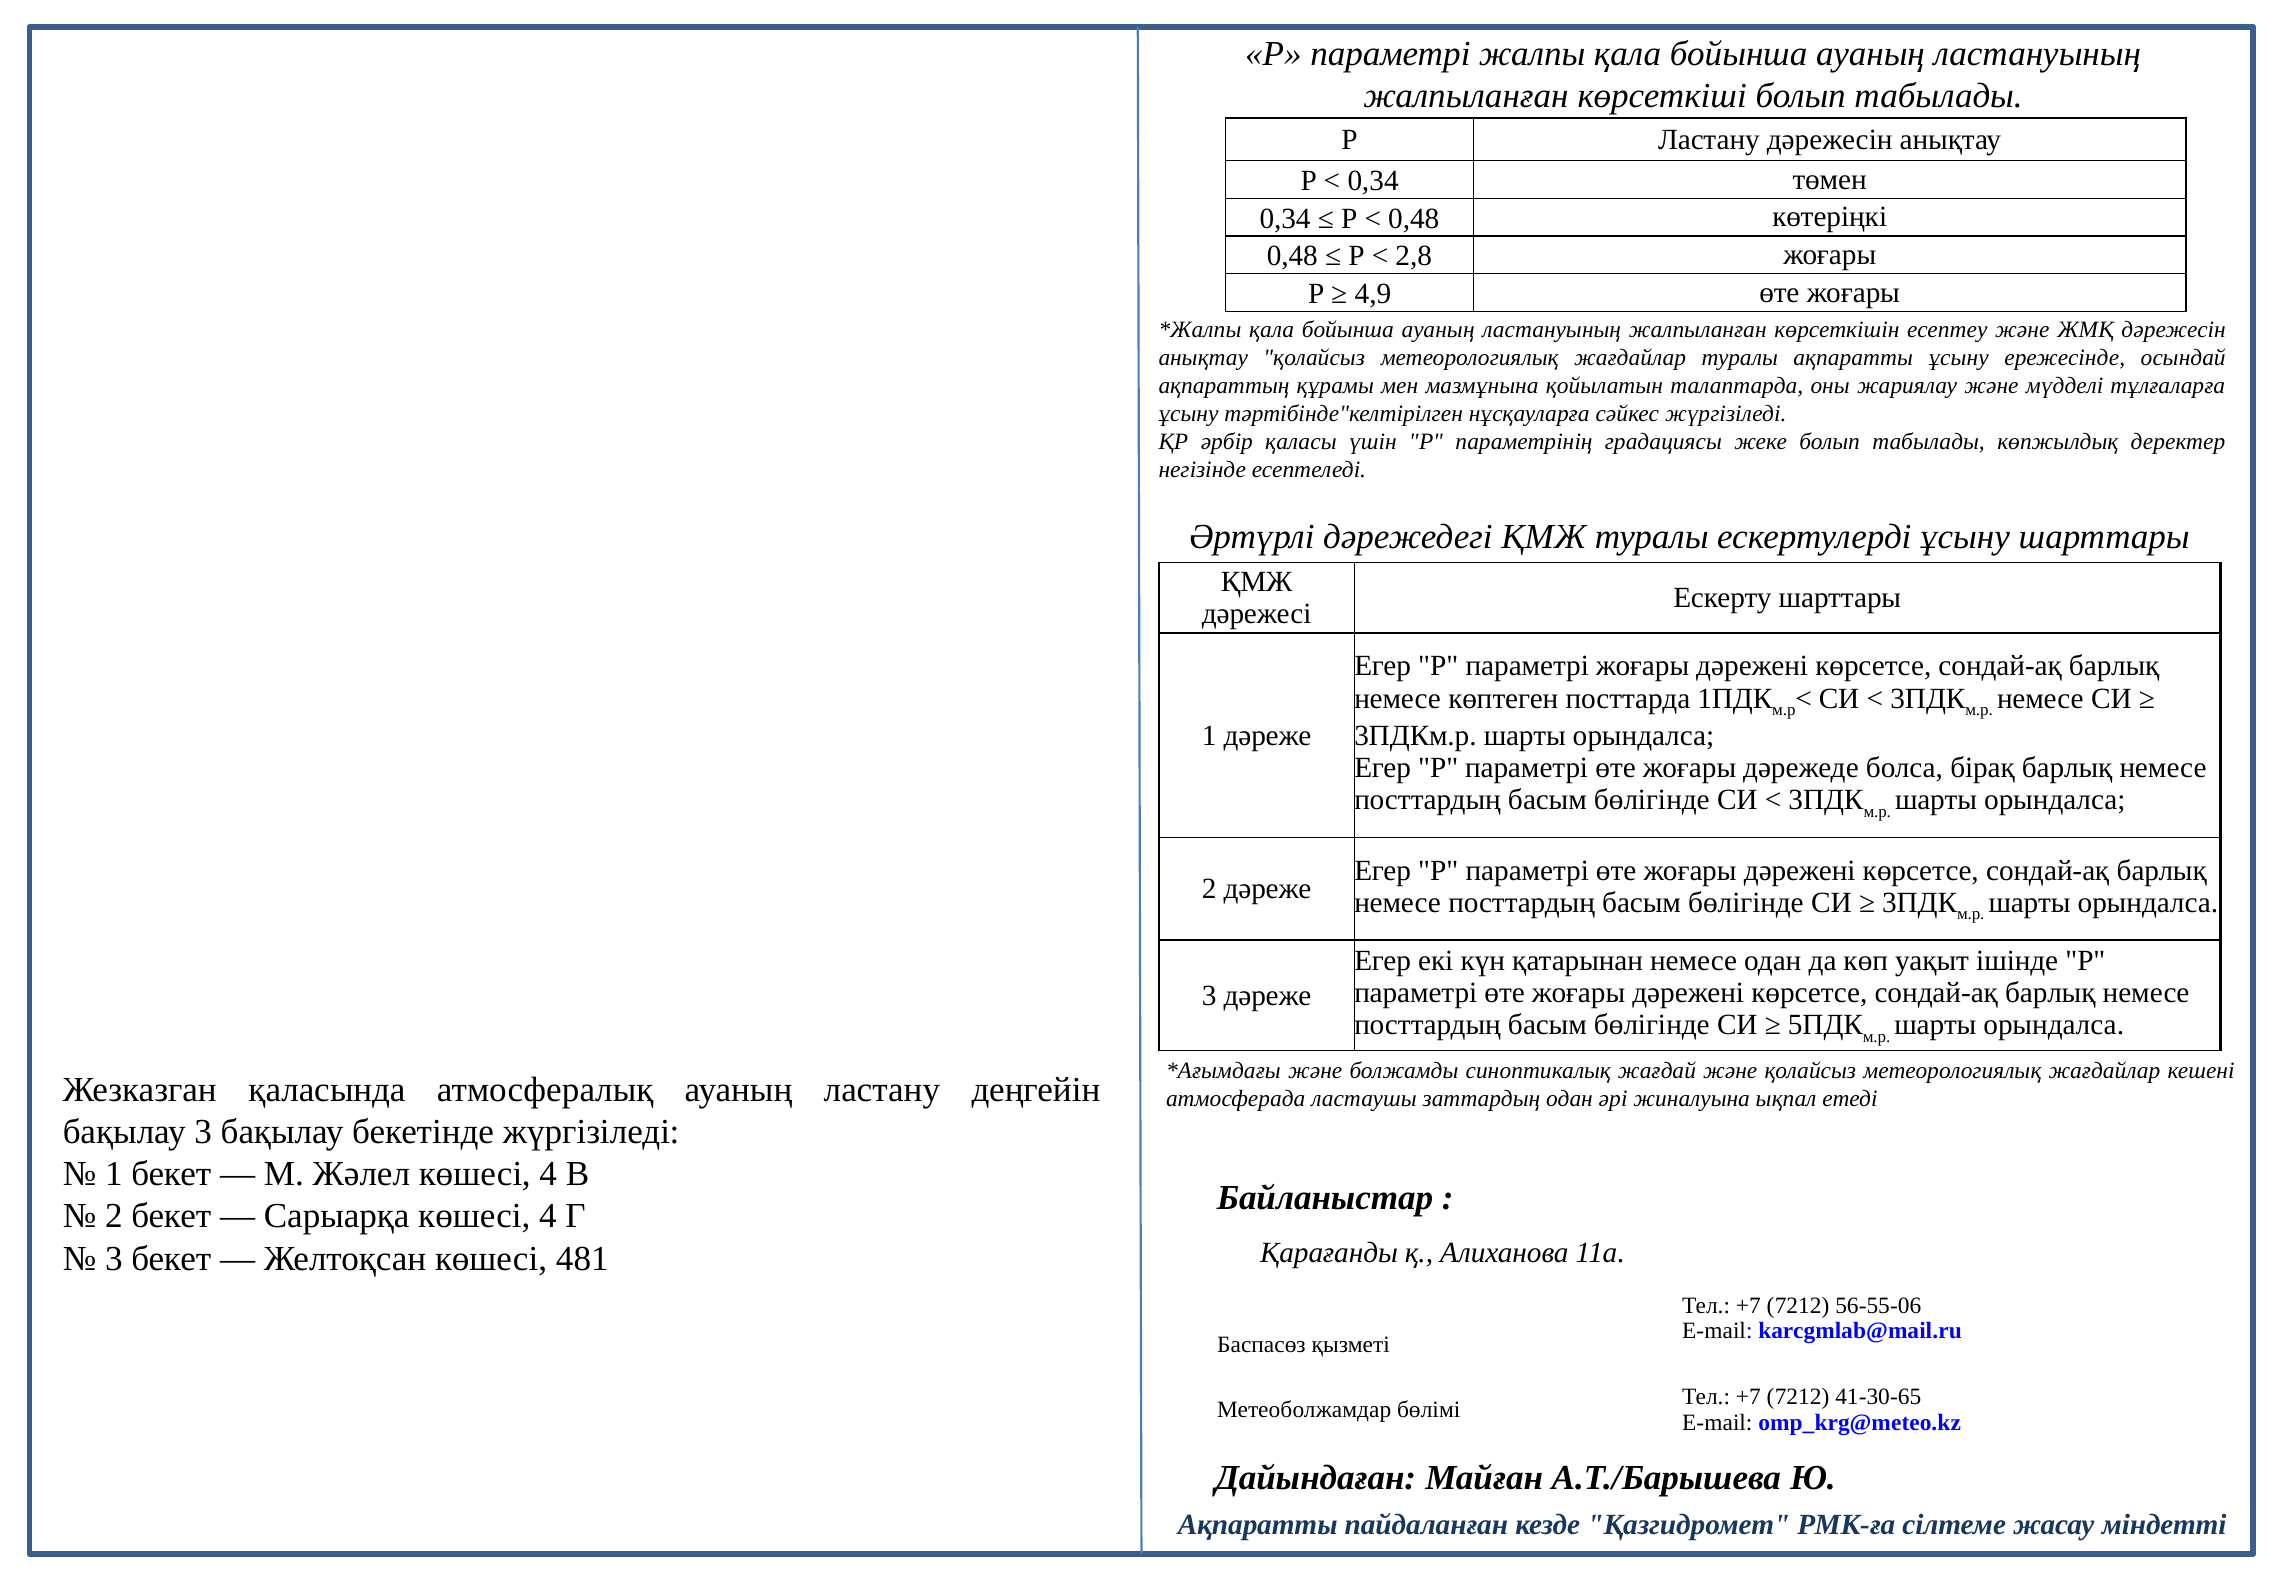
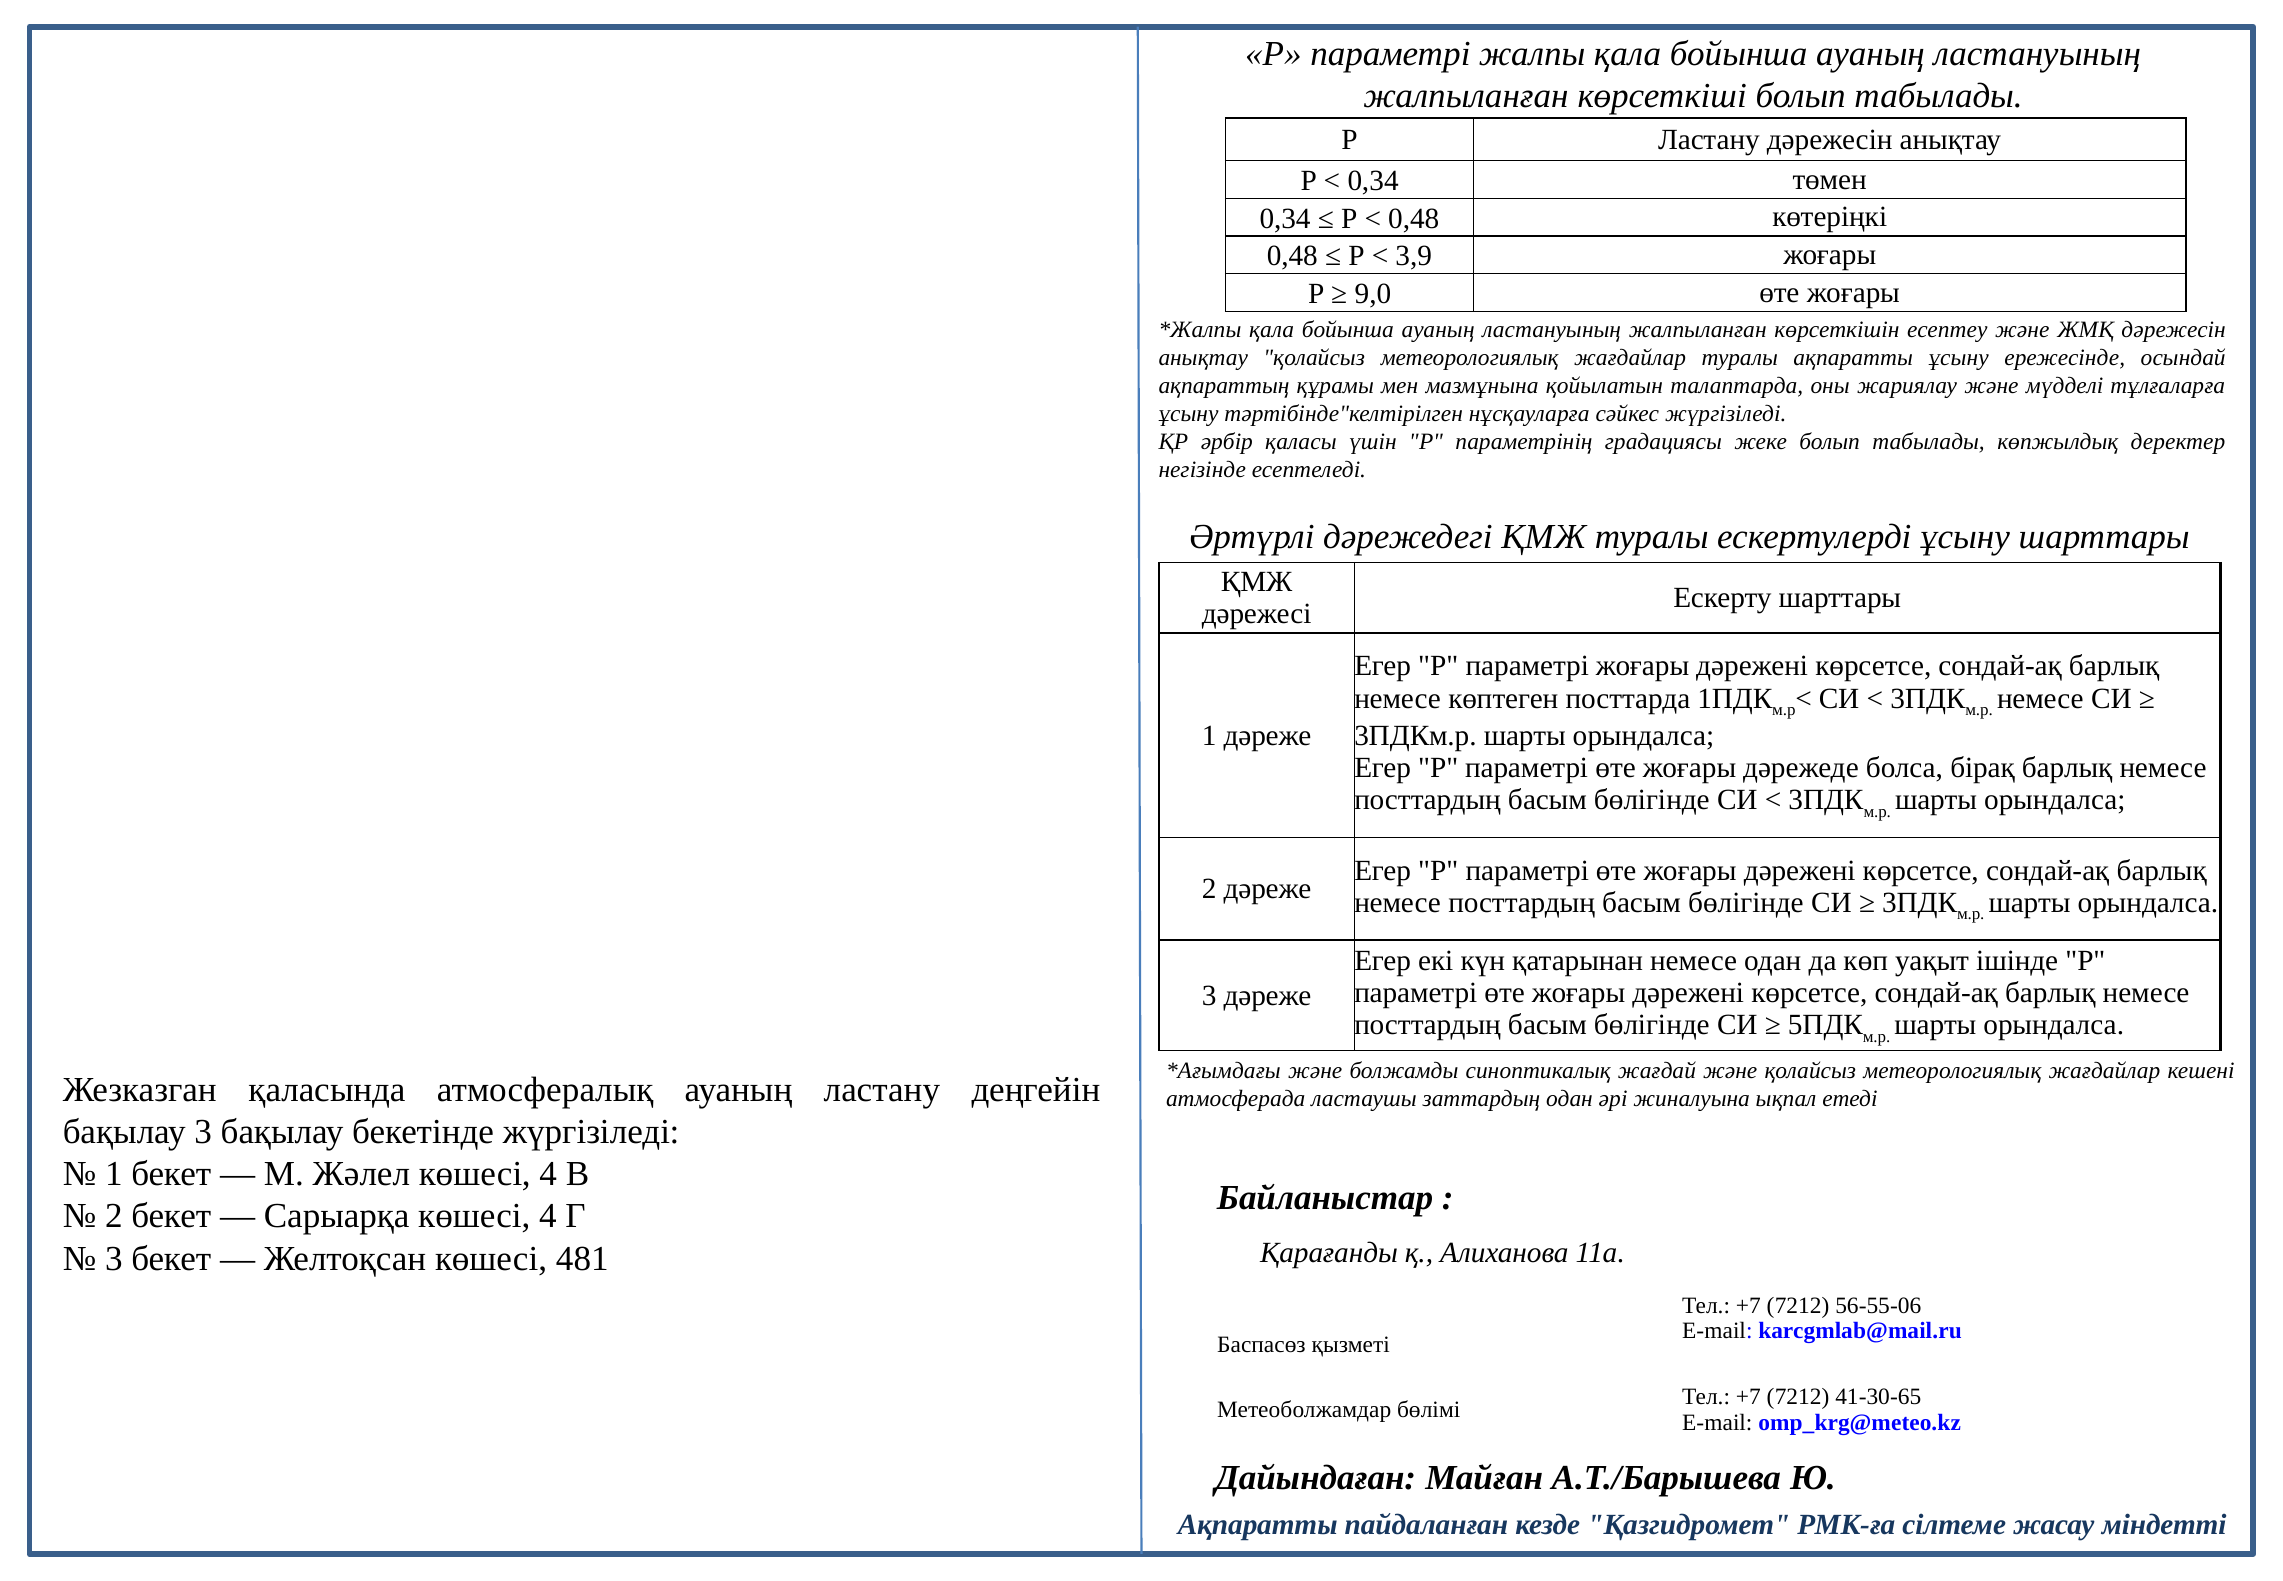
2,8: 2,8 -> 3,9 (1414, 256)
4,9: 4,9 -> 9,0 (1373, 294)
